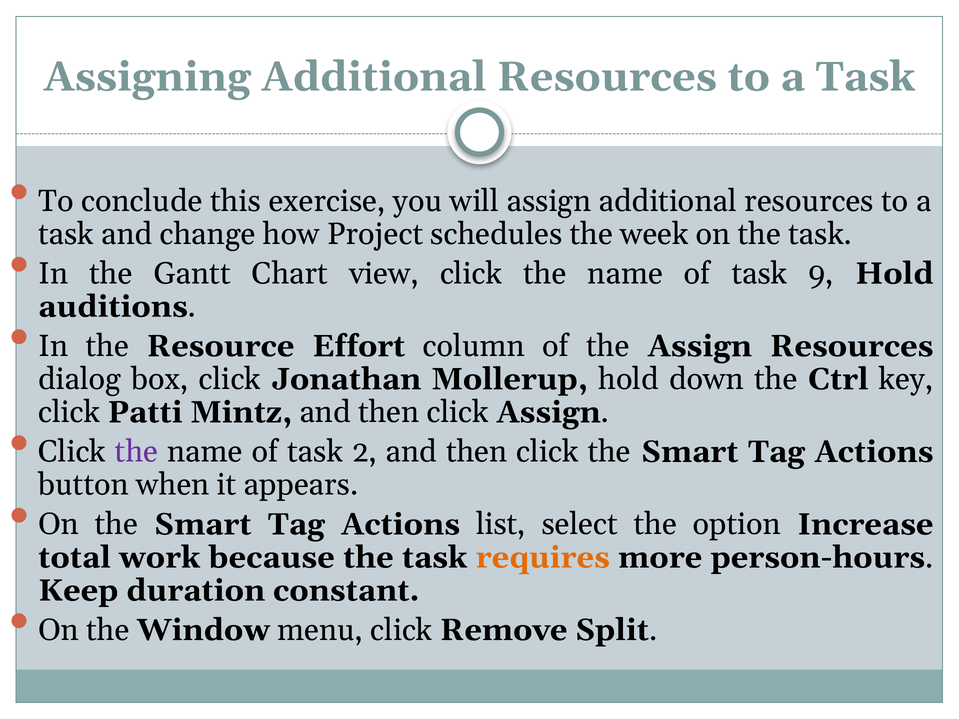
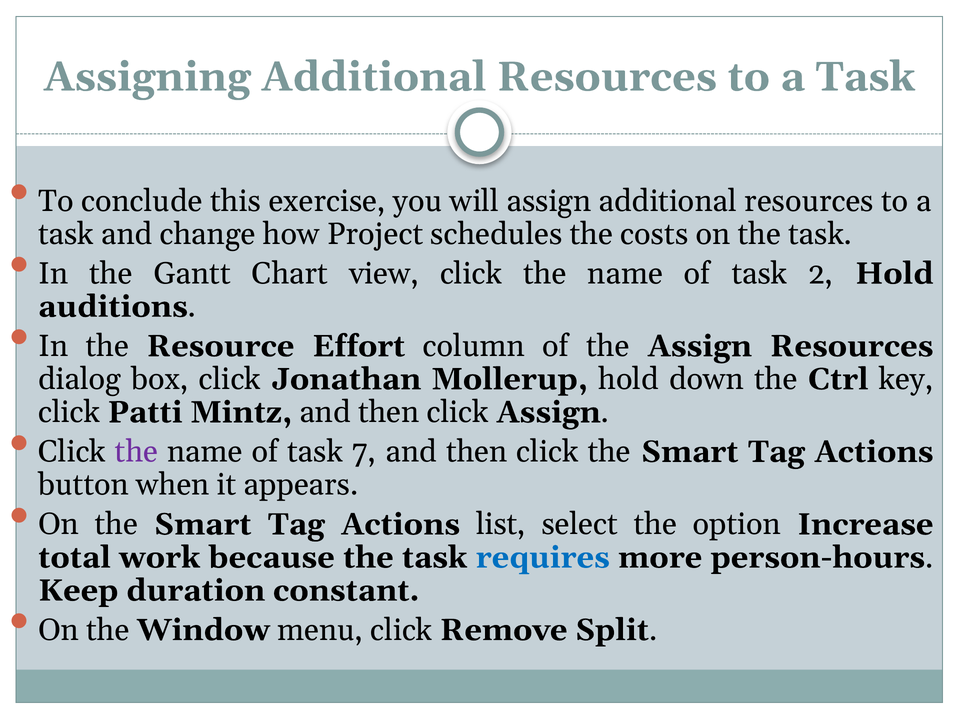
week: week -> costs (654, 234)
9: 9 -> 2 (821, 274)
2: 2 -> 7 (364, 452)
requires colour: orange -> blue (543, 558)
